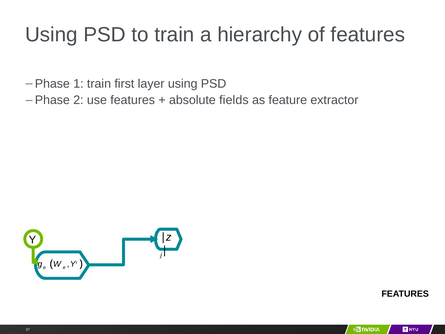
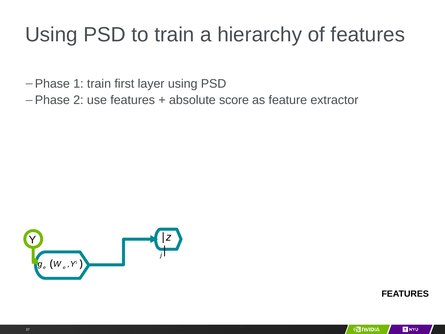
fields: fields -> score (234, 100)
